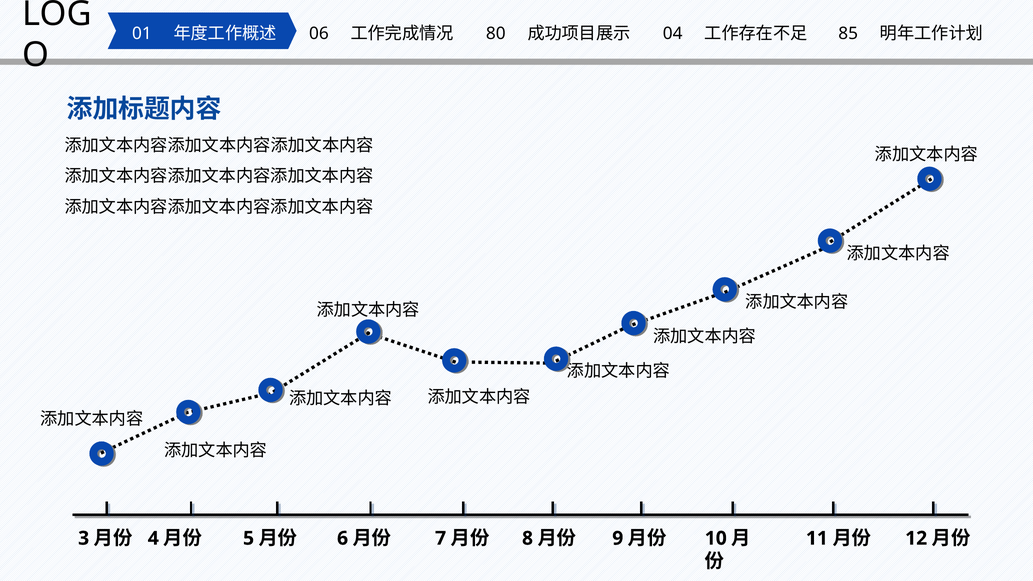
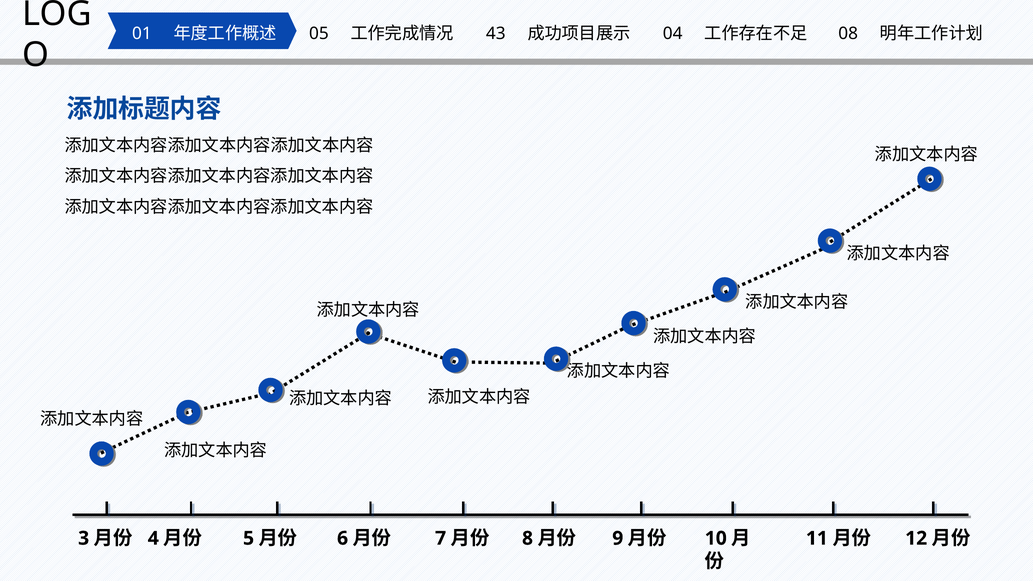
06: 06 -> 05 (319, 34)
80: 80 -> 43 (496, 34)
85: 85 -> 08 (848, 34)
